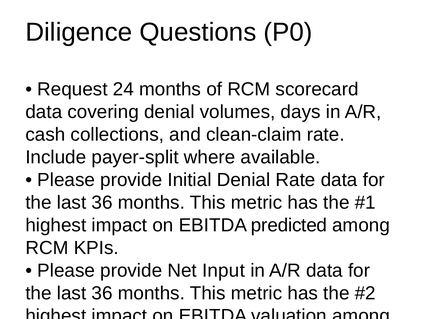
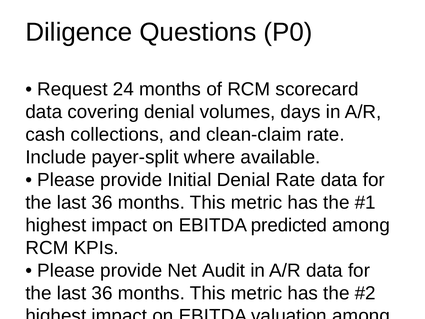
Input: Input -> Audit (224, 271)
